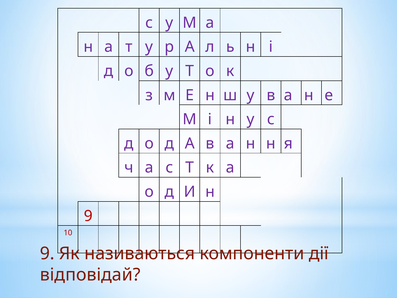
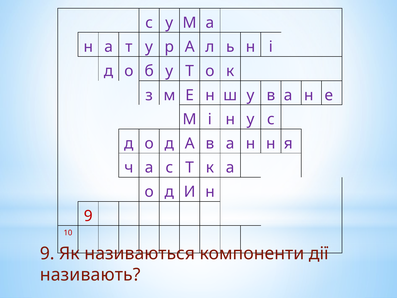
відповідай: відповідай -> називають (90, 274)
